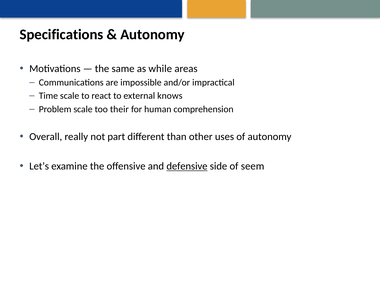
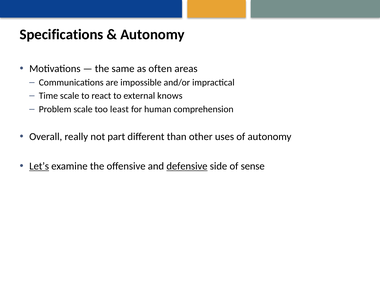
while: while -> often (160, 69)
their: their -> least (119, 109)
Let’s underline: none -> present (39, 166)
seem: seem -> sense (253, 166)
